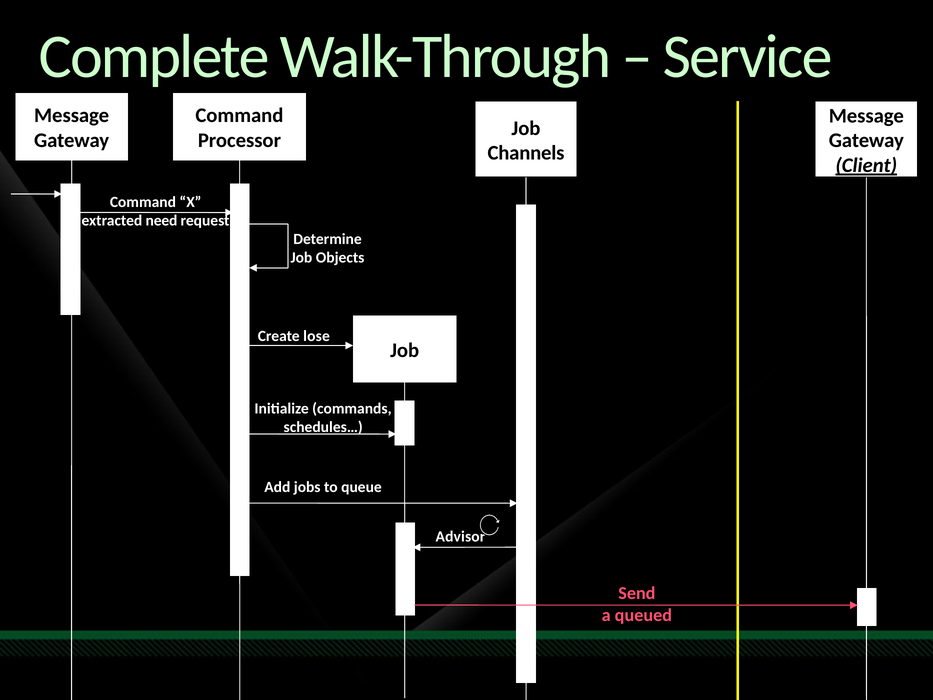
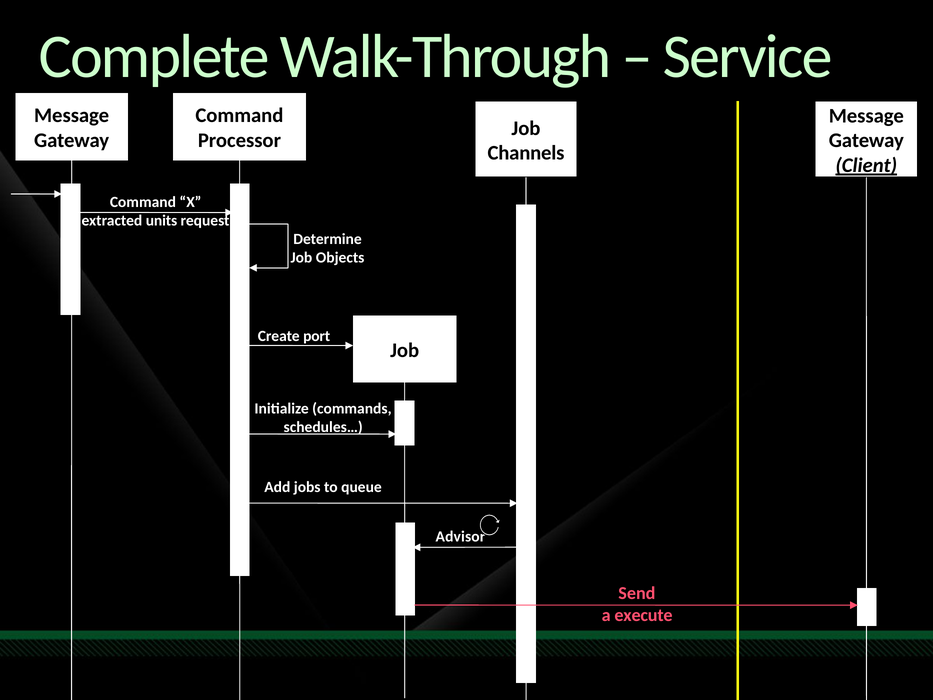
need: need -> units (162, 221)
lose: lose -> port (317, 336)
queued: queued -> execute (644, 615)
